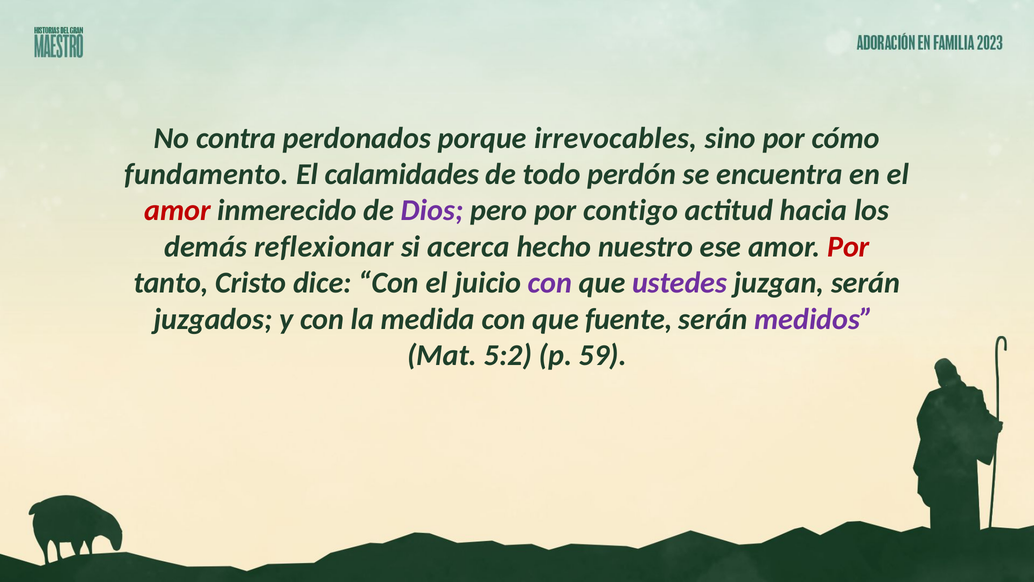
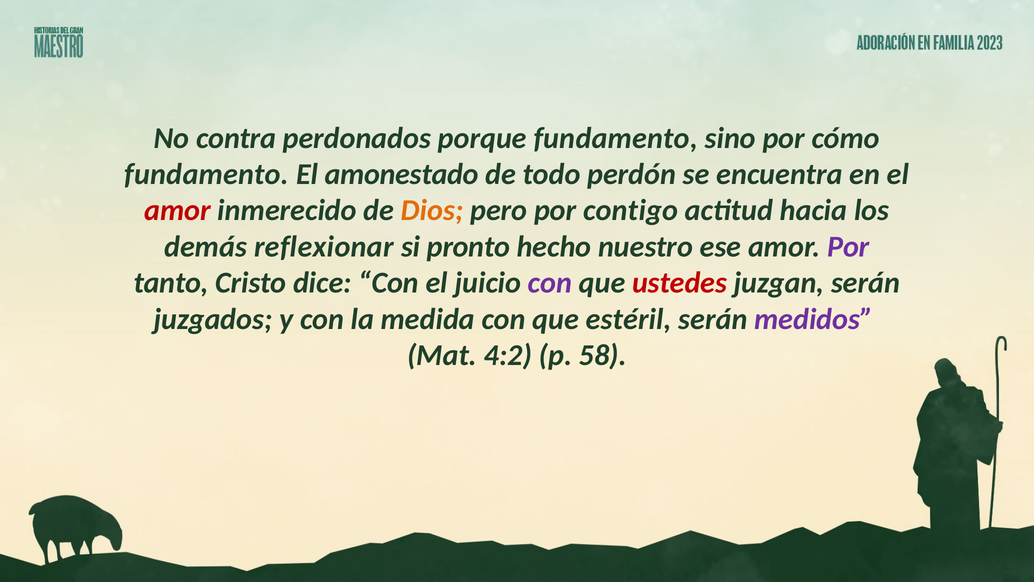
porque irrevocables: irrevocables -> fundamento (616, 138)
calamidades: calamidades -> amonestado (402, 174)
Dios colour: purple -> orange (432, 210)
acerca: acerca -> pronto (469, 247)
Por colour: red -> purple (848, 247)
ustedes colour: purple -> red (680, 283)
fuente: fuente -> estéril (629, 319)
5:2: 5:2 -> 4:2 (508, 355)
59: 59 -> 58 (603, 355)
